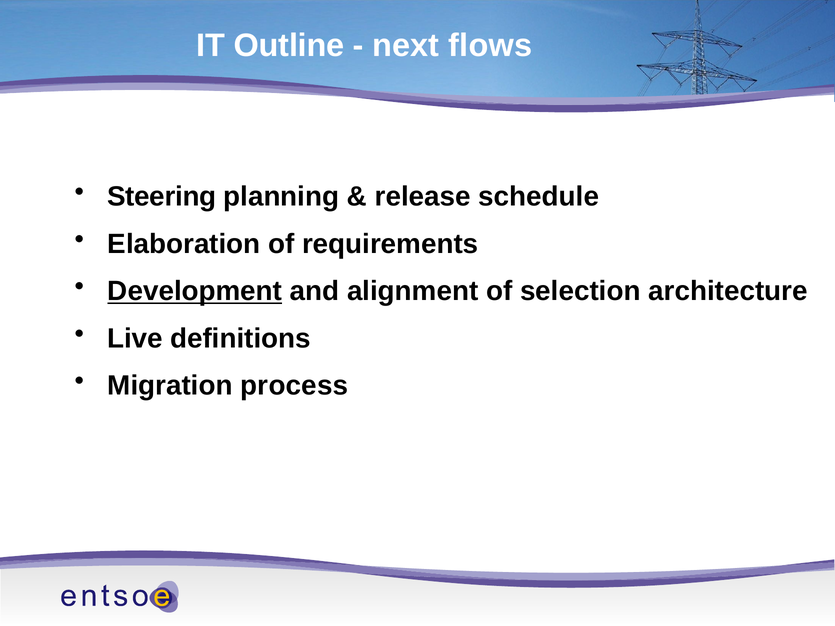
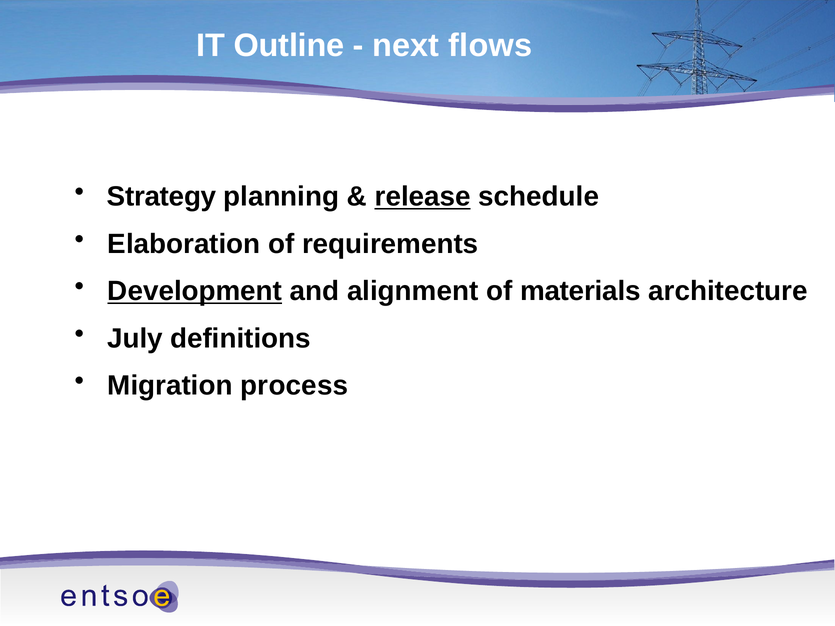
Steering: Steering -> Strategy (162, 197)
release underline: none -> present (423, 197)
selection: selection -> materials (580, 291)
Live: Live -> July (135, 339)
